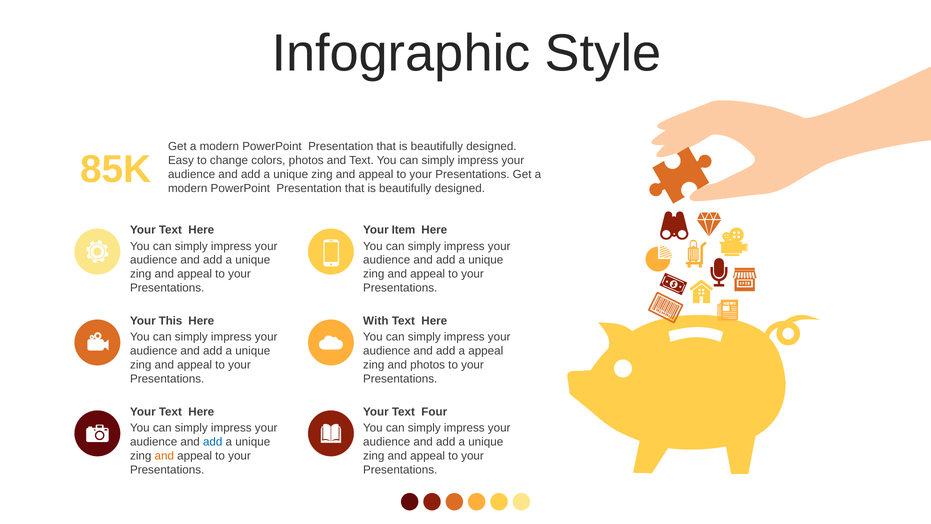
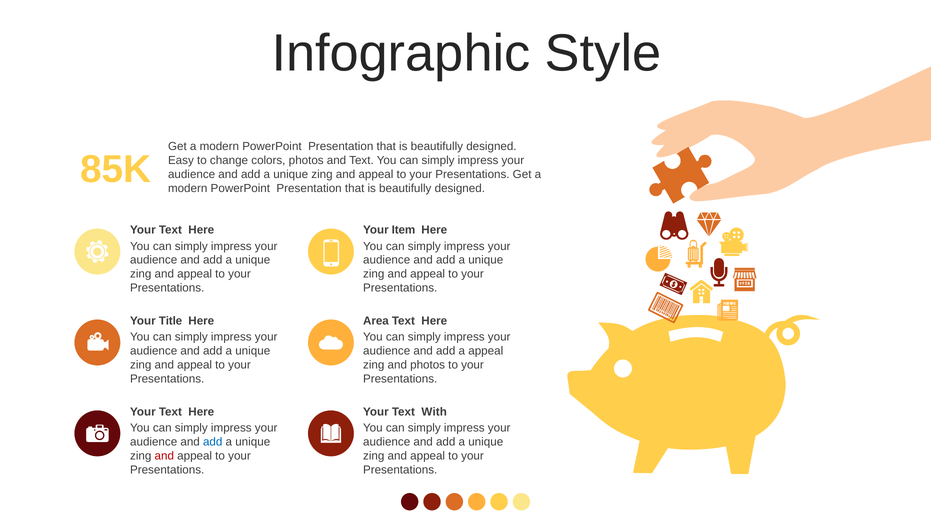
This: This -> Title (170, 321)
With: With -> Area (376, 321)
Four: Four -> With (434, 412)
and colour: orange -> red (164, 456)
